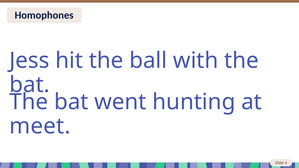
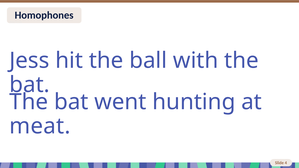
meet: meet -> meat (40, 126)
